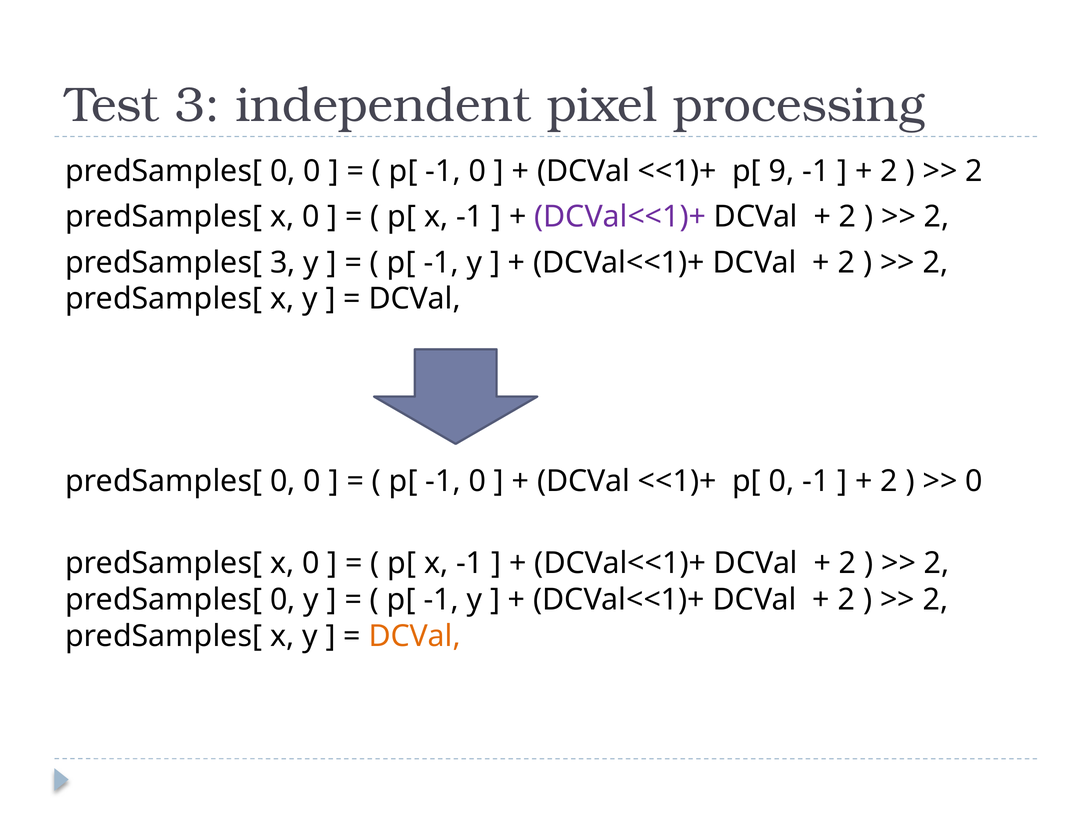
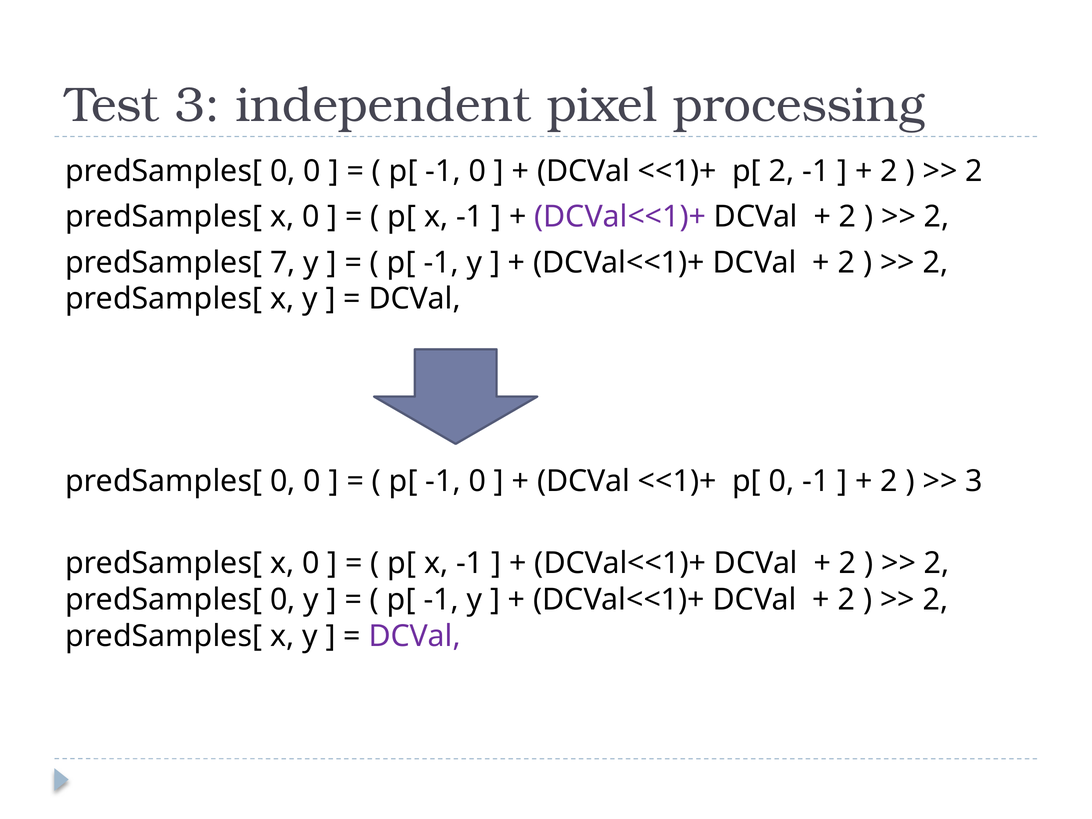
p[ 9: 9 -> 2 (782, 171)
predSamples[ 3: 3 -> 7 (283, 263)
0: 0 -> 3 (974, 481)
DCVal colour: orange -> purple (415, 636)
